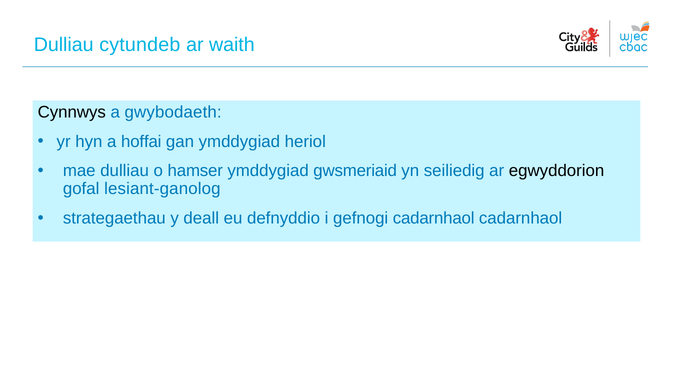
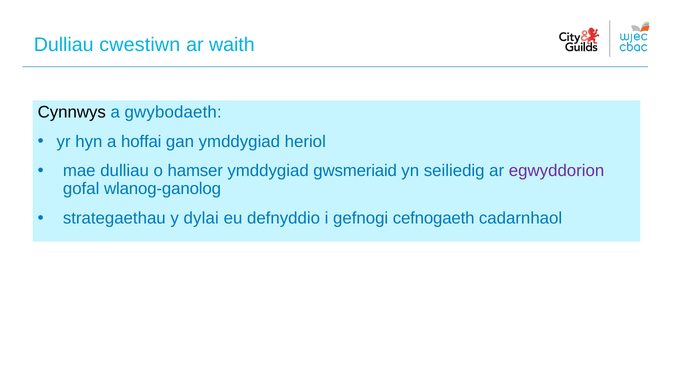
cytundeb: cytundeb -> cwestiwn (140, 45)
egwyddorion colour: black -> purple (557, 171)
lesiant-ganolog: lesiant-ganolog -> wlanog-ganolog (163, 189)
deall: deall -> dylai (201, 219)
gefnogi cadarnhaol: cadarnhaol -> cefnogaeth (434, 219)
